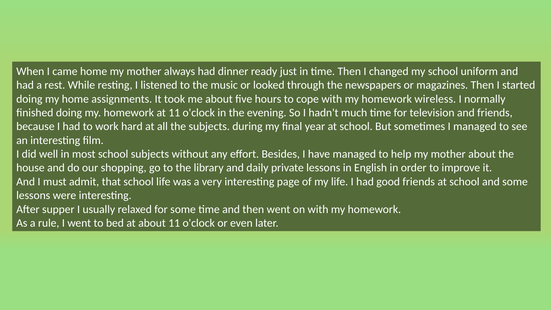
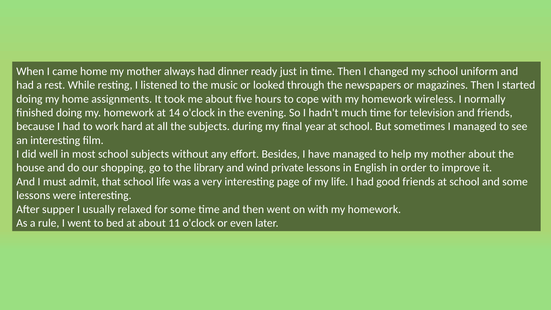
at 11: 11 -> 14 (174, 113)
daily: daily -> wind (258, 168)
